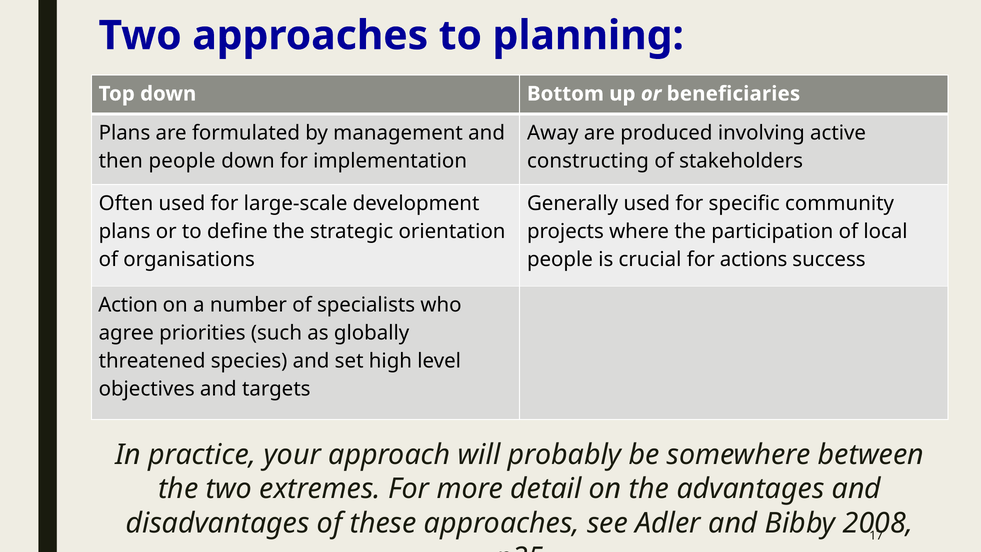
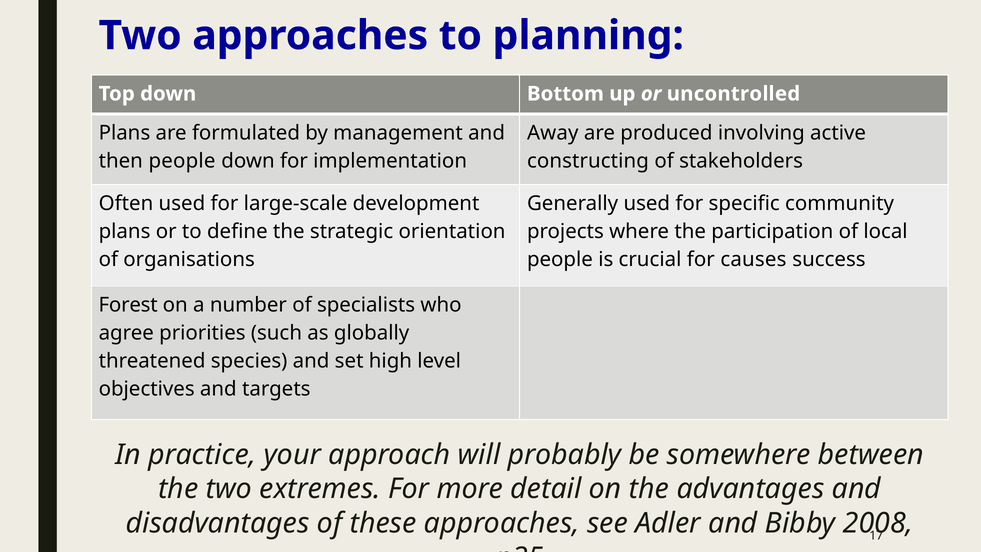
beneficiaries: beneficiaries -> uncontrolled (733, 94)
actions: actions -> causes (753, 259)
Action: Action -> Forest (128, 305)
